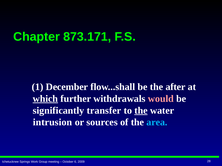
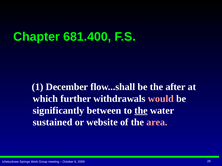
873.171: 873.171 -> 681.400 (87, 37)
which underline: present -> none (45, 99)
transfer: transfer -> between (104, 111)
intrusion: intrusion -> sustained (53, 123)
sources: sources -> website (102, 123)
area colour: light blue -> pink (157, 123)
